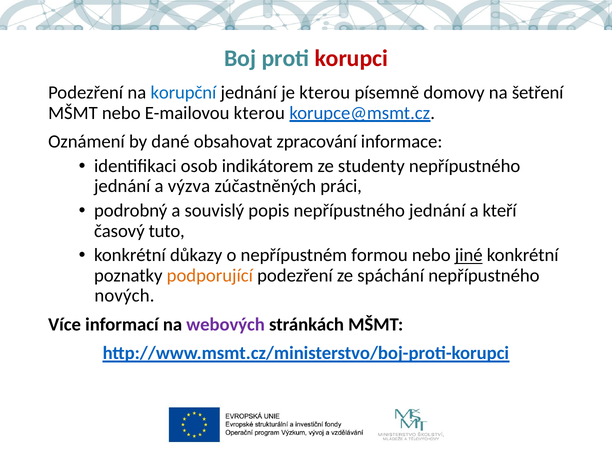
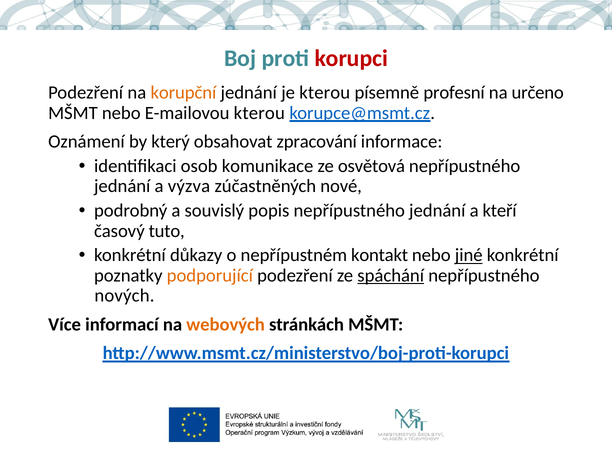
korupční colour: blue -> orange (183, 92)
domovy: domovy -> profesní (454, 92)
šetření: šetření -> určeno (538, 92)
dané: dané -> který (171, 142)
indikátorem: indikátorem -> komunikace (268, 166)
studenty: studenty -> osvětová (371, 166)
práci: práci -> nové (341, 186)
formou: formou -> kontakt (380, 255)
spáchání underline: none -> present (391, 275)
webových colour: purple -> orange (226, 324)
